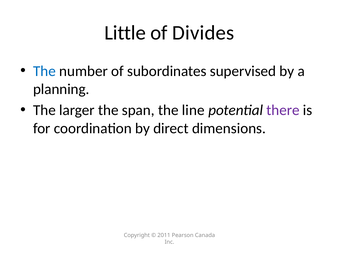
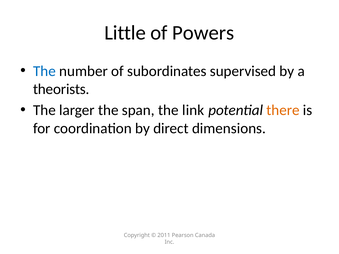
Divides: Divides -> Powers (203, 33)
planning: planning -> theorists (61, 89)
line: line -> link (193, 110)
there colour: purple -> orange (283, 110)
